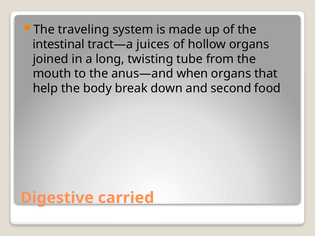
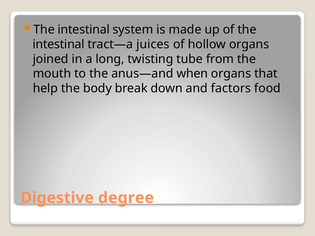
traveling: traveling -> intestinal (84, 30)
second: second -> factors (231, 88)
carried: carried -> degree (126, 198)
